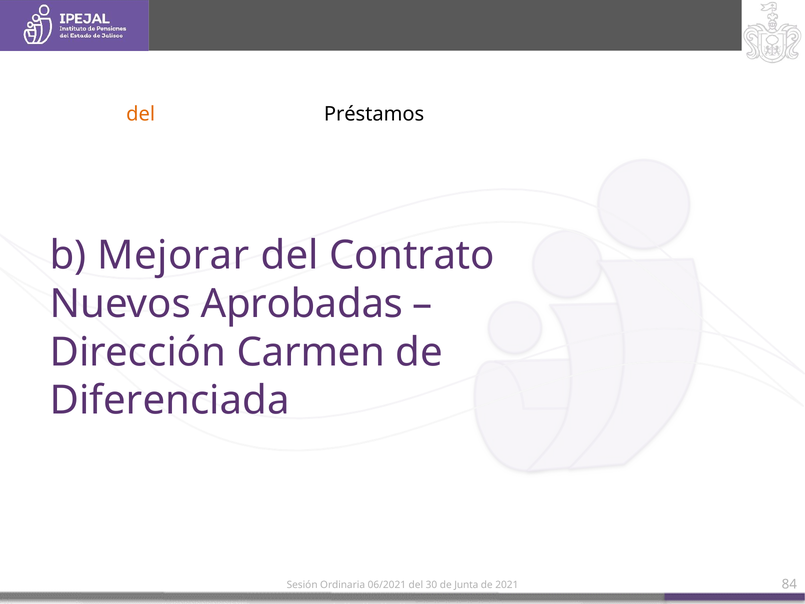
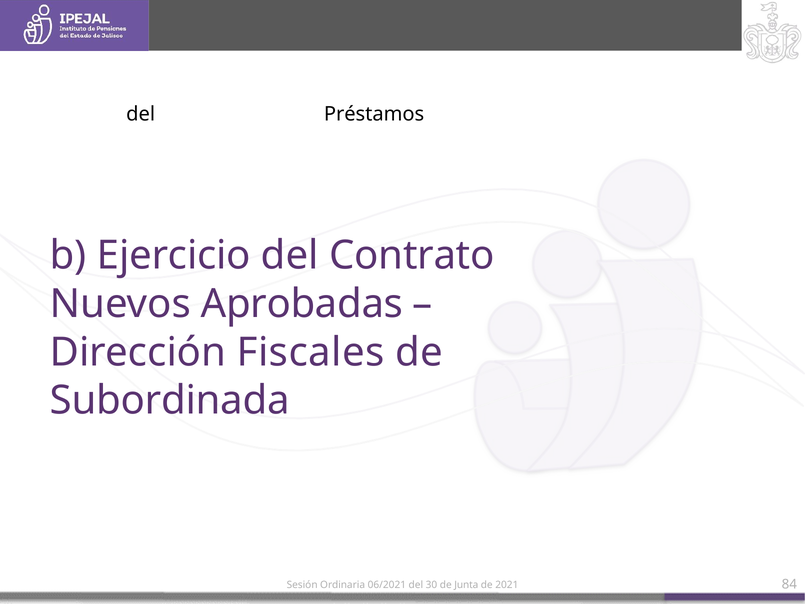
del colour: orange -> black (141, 114)
Mejorar: Mejorar -> Ejercicio (174, 256)
Carmen: Carmen -> Fiscales (311, 352)
Diferenciada: Diferenciada -> Subordinada (170, 400)
